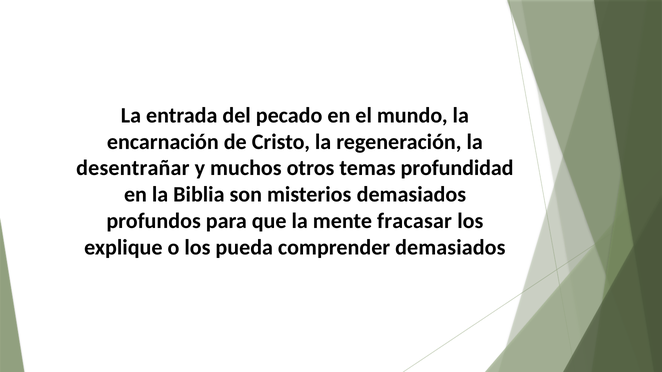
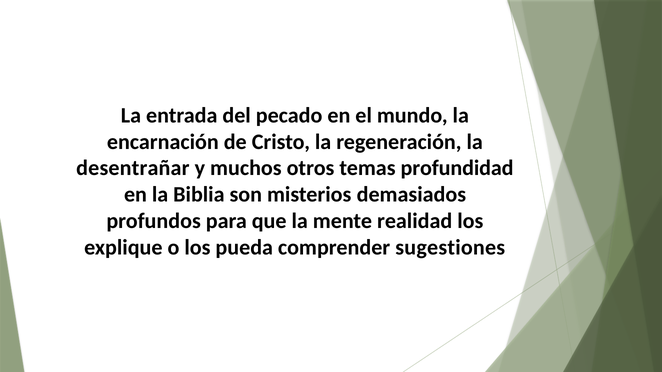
fracasar: fracasar -> realidad (415, 221)
comprender demasiados: demasiados -> sugestiones (450, 248)
